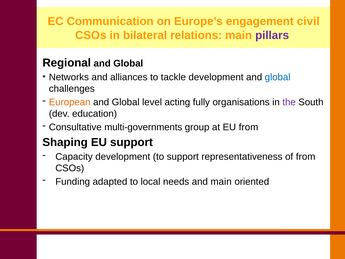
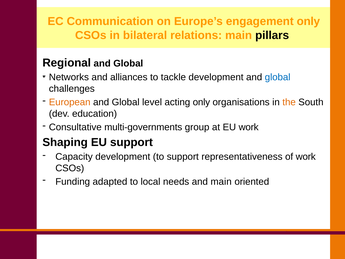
engagement civil: civil -> only (308, 21)
pillars colour: purple -> black (272, 35)
acting fully: fully -> only (201, 102)
the colour: purple -> orange (289, 102)
EU from: from -> work (249, 127)
of from: from -> work (306, 157)
